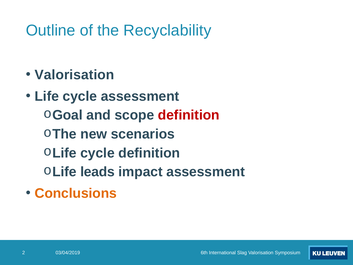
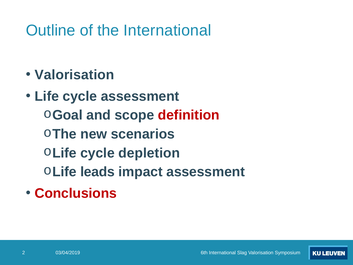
the Recyclability: Recyclability -> International (167, 30)
cycle definition: definition -> depletion (149, 153)
Conclusions colour: orange -> red (76, 193)
